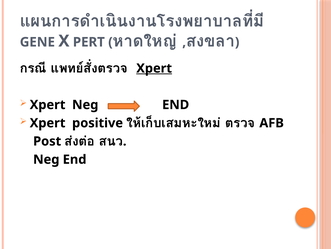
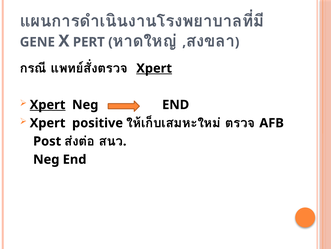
Xpert underline: none -> present (48, 105)
